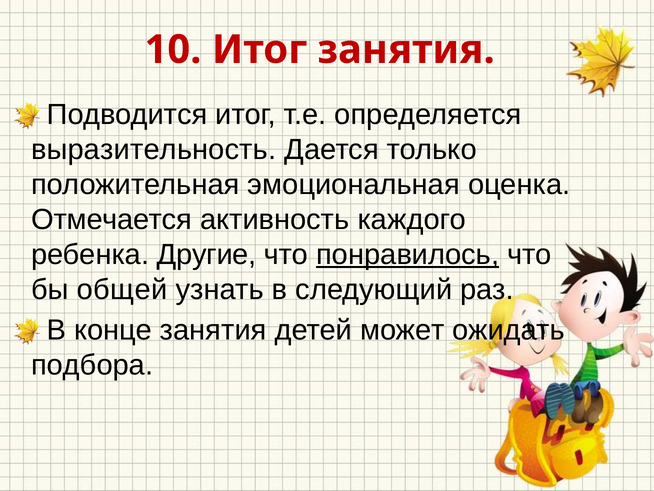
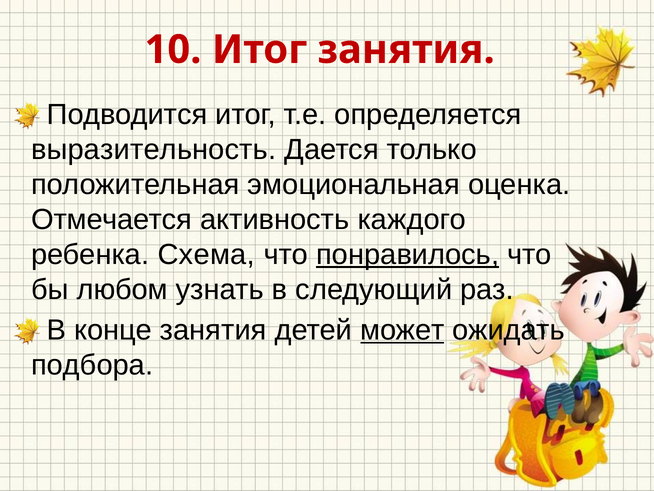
Другие: Другие -> Схема (206, 254)
общей: общей -> любом (122, 289)
может underline: none -> present (402, 330)
